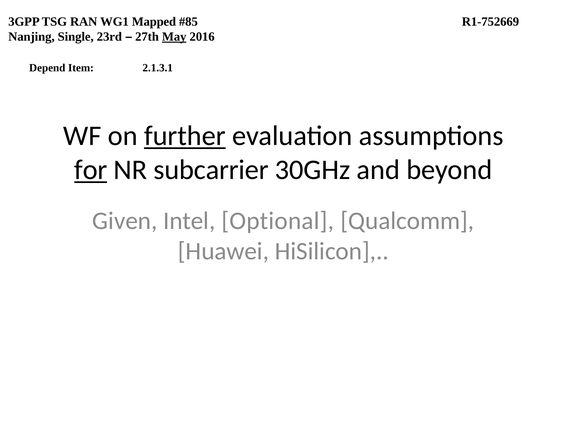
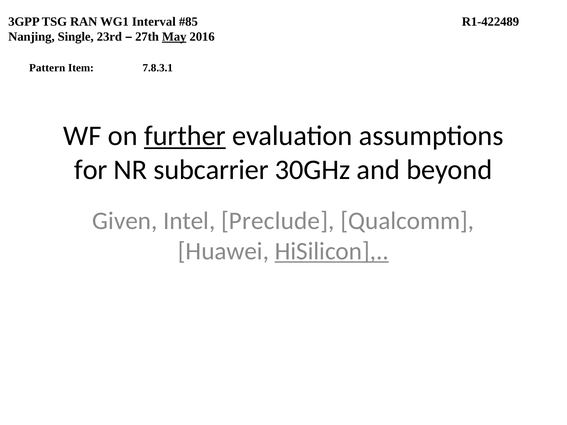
Mapped: Mapped -> Interval (154, 22)
R1-752669: R1-752669 -> R1-422489 (490, 22)
Depend: Depend -> Pattern (47, 68)
2.1.3.1: 2.1.3.1 -> 7.8.3.1 (158, 68)
for underline: present -> none (91, 170)
Optional: Optional -> Preclude (278, 221)
HiSilicon underline: none -> present (332, 251)
